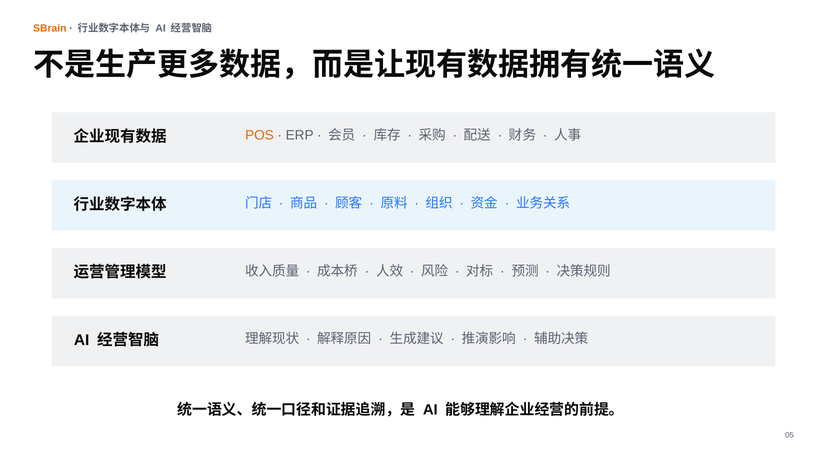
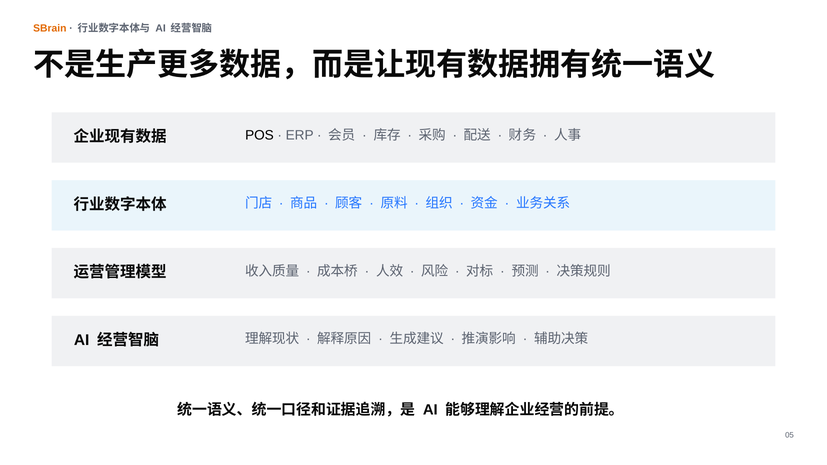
POS colour: orange -> black (259, 136)
